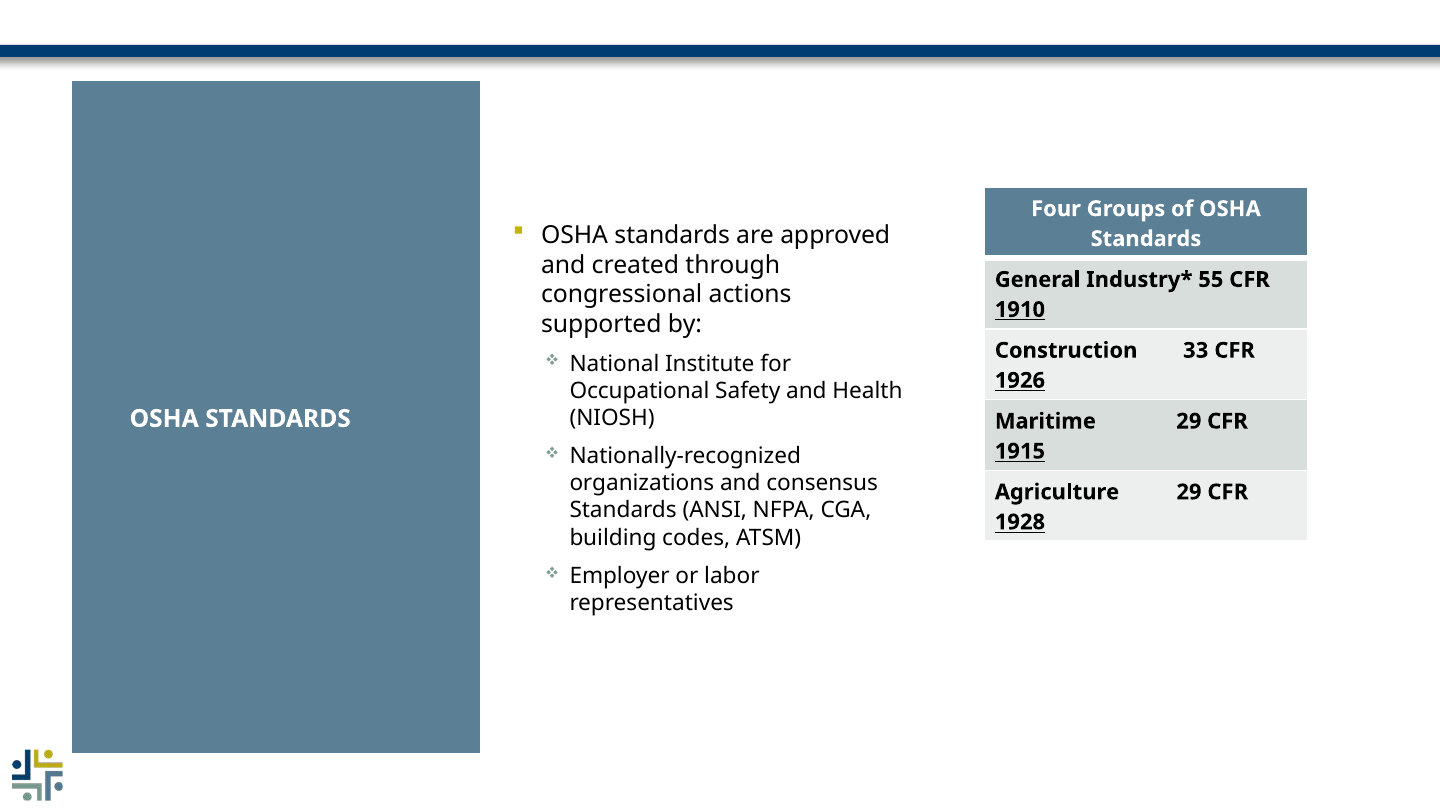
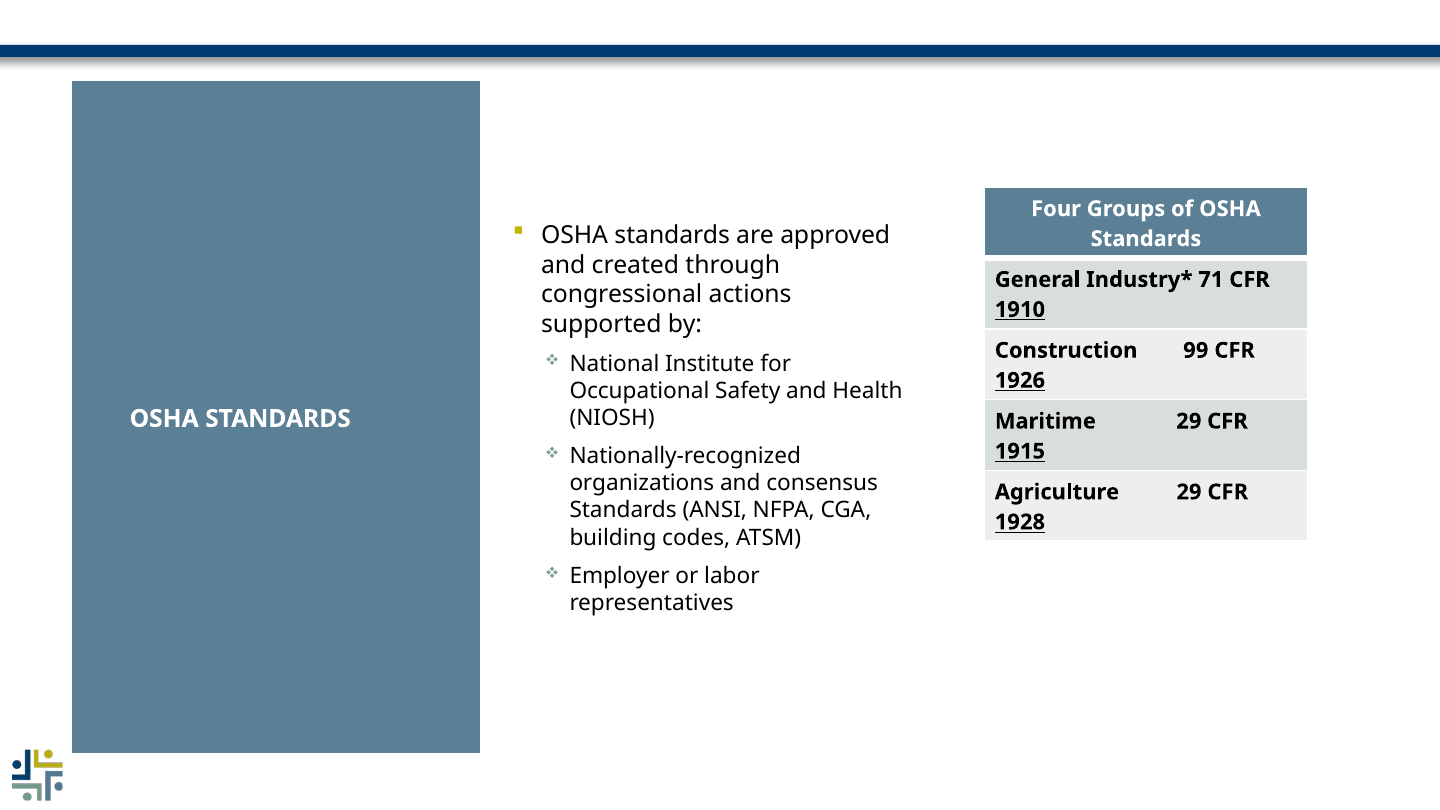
55: 55 -> 71 (1211, 280)
33: 33 -> 99 (1196, 350)
